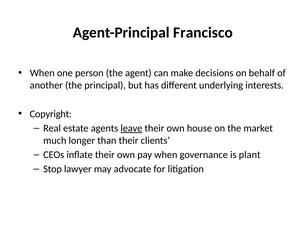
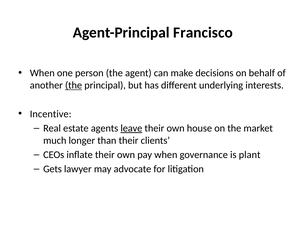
the underline: none -> present (74, 85)
Copyright: Copyright -> Incentive (51, 114)
Stop: Stop -> Gets (53, 169)
